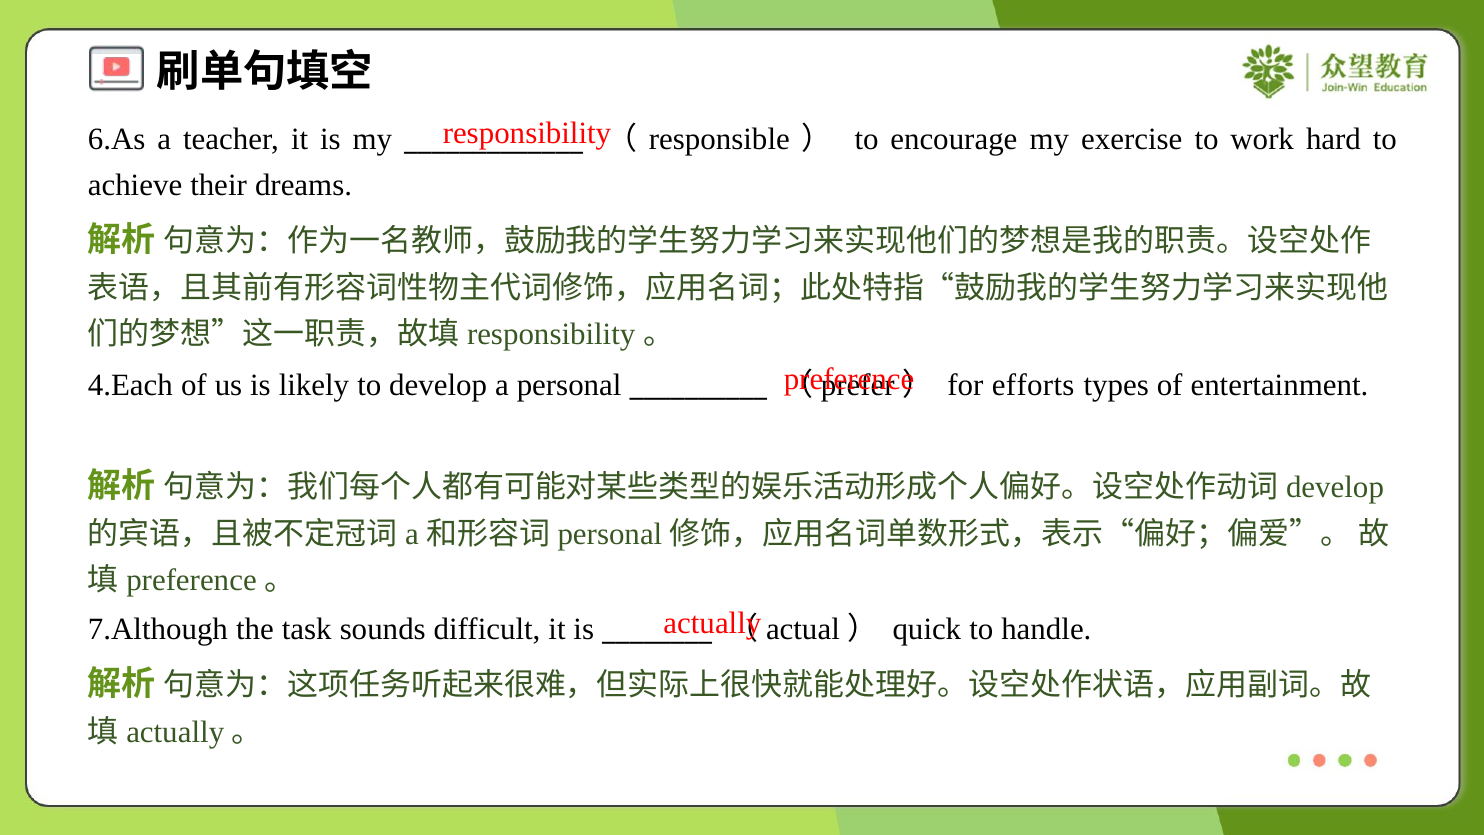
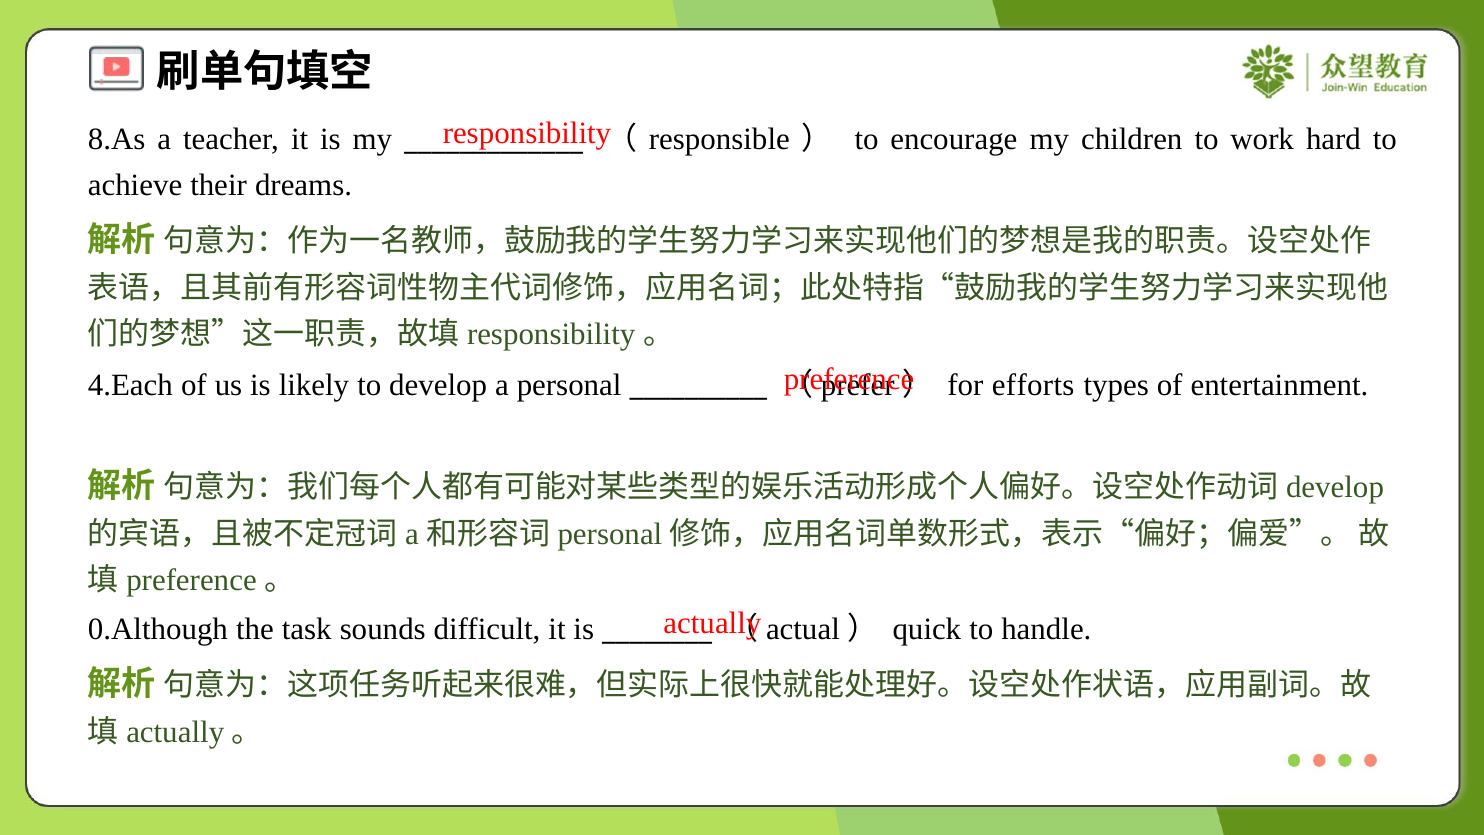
6.As: 6.As -> 8.As (117, 139)
exercise: exercise -> children (1132, 139)
7.Although: 7.Although -> 0.Although (158, 629)
